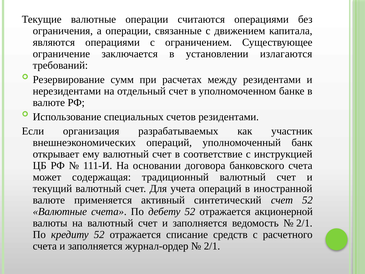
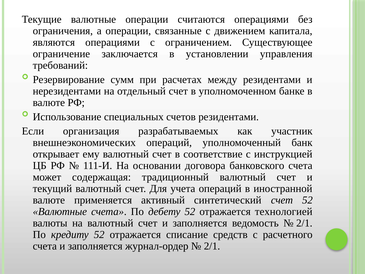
излагаются: излагаются -> управления (286, 54)
акционерной: акционерной -> технологией (284, 211)
